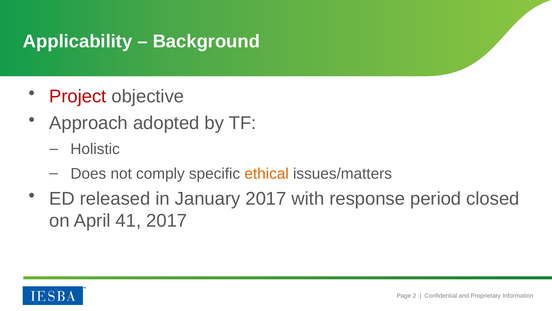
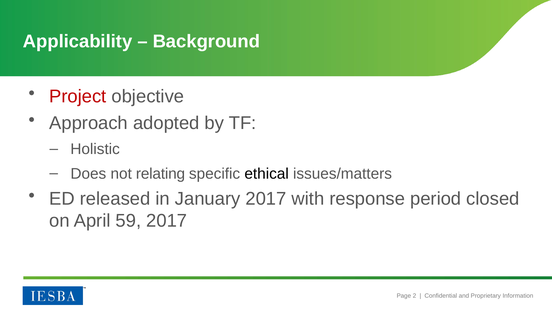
comply: comply -> relating (160, 173)
ethical colour: orange -> black (267, 173)
41: 41 -> 59 (128, 221)
